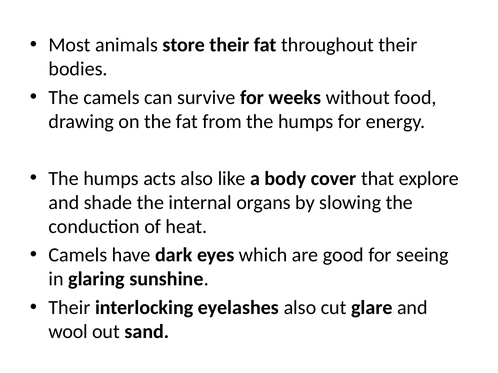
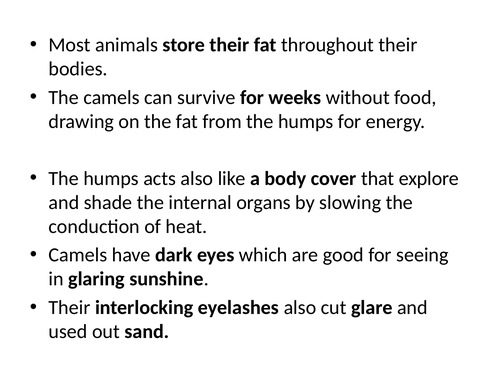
wool: wool -> used (68, 332)
